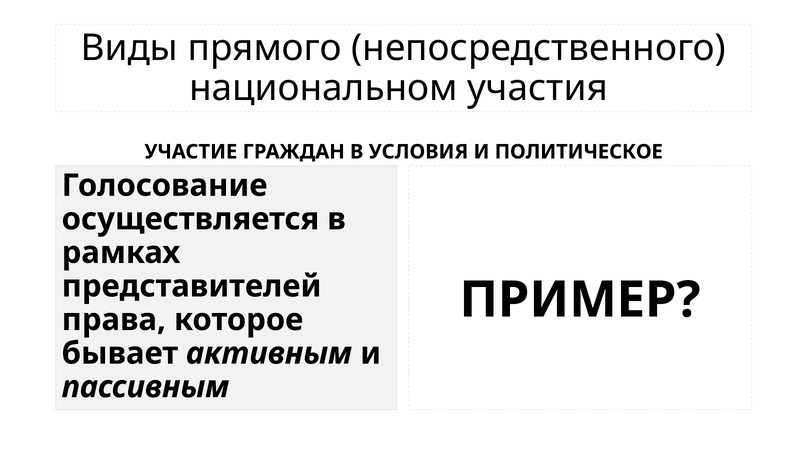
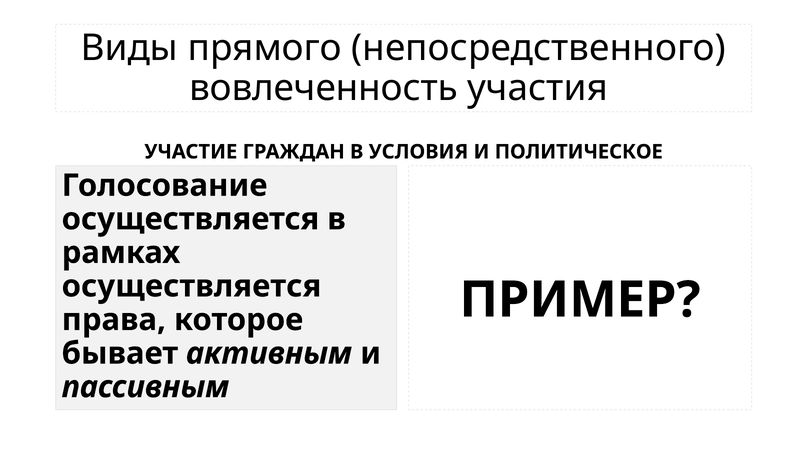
национальном: национальном -> вовлеченность (323, 88)
представителей: представителей -> осуществляется (191, 286)
